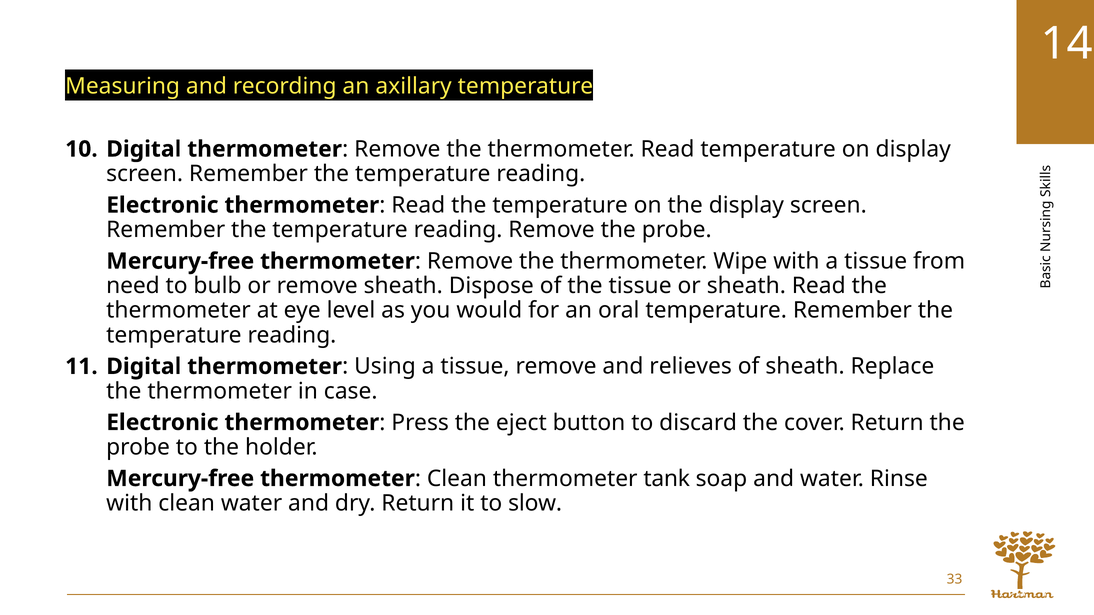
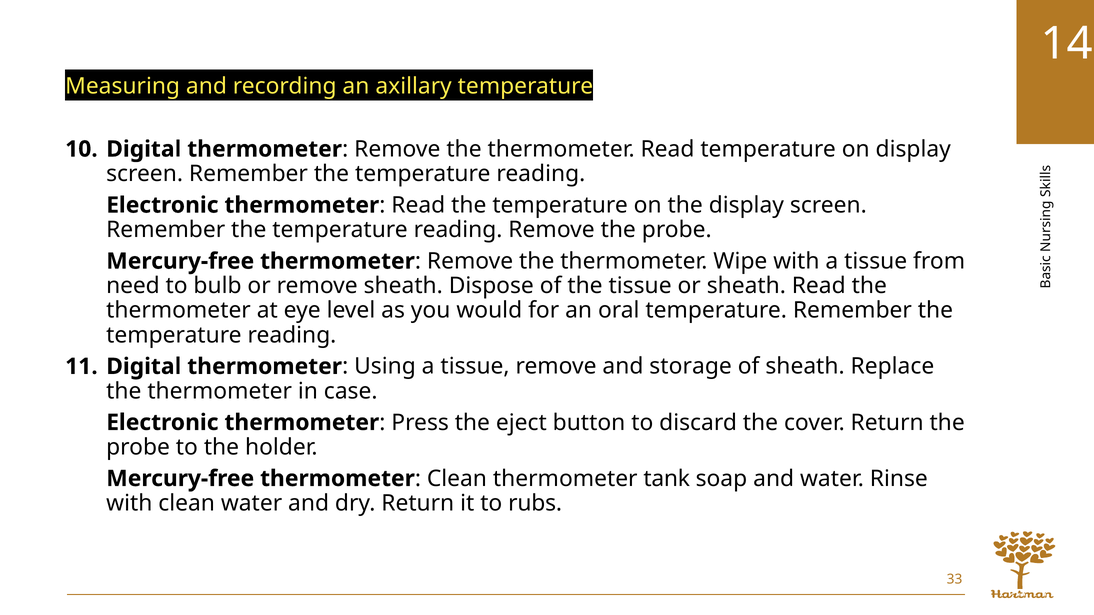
relieves: relieves -> storage (691, 367)
slow: slow -> rubs (535, 503)
